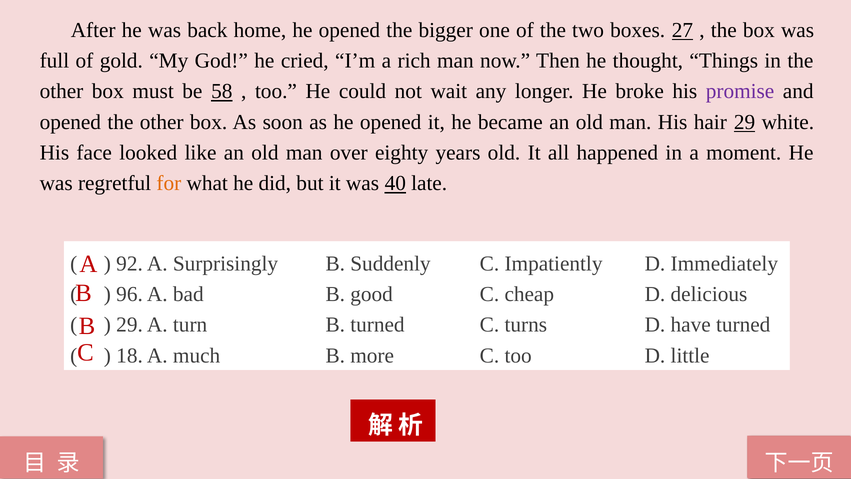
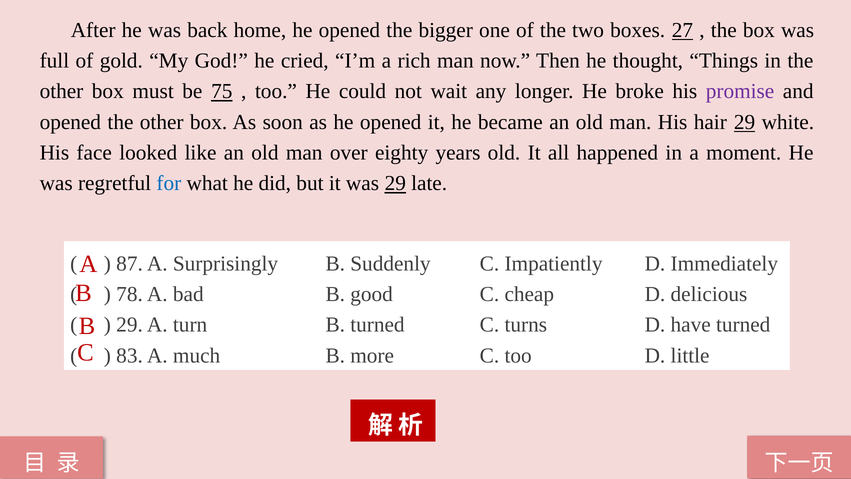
58: 58 -> 75 (222, 91)
for colour: orange -> blue (169, 183)
was 40: 40 -> 29 (395, 183)
92: 92 -> 87 (130, 263)
96: 96 -> 78 (130, 294)
18: 18 -> 83 (130, 355)
